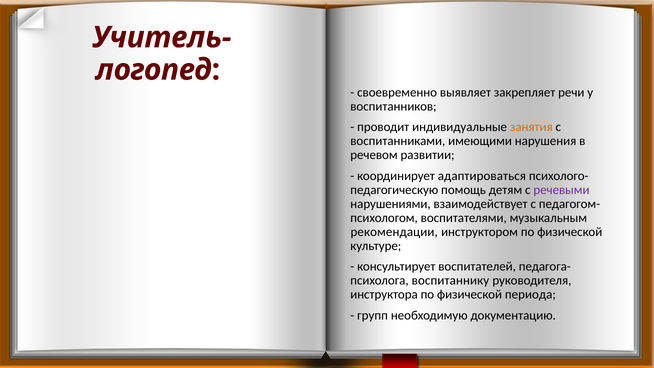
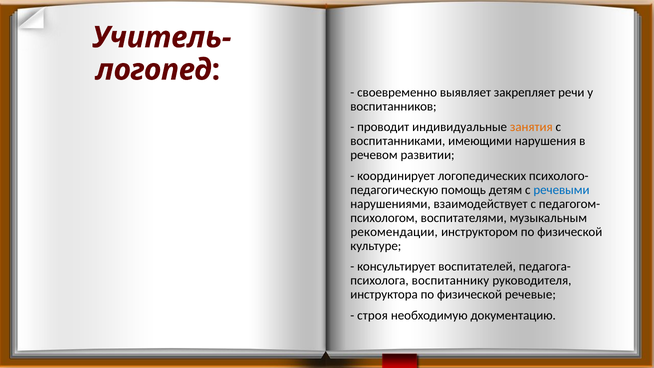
адаптироваться: адаптироваться -> логопедических (482, 176)
речевыми colour: purple -> blue (561, 190)
периода: периода -> речевые (530, 294)
групп: групп -> строя (373, 315)
